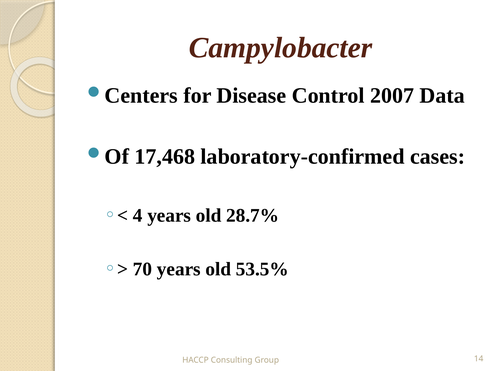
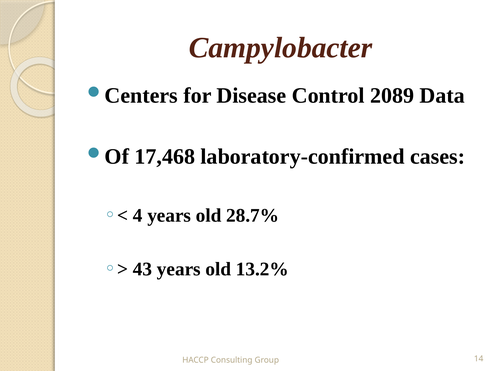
2007: 2007 -> 2089 (392, 96)
70: 70 -> 43 (143, 269)
53.5%: 53.5% -> 13.2% (262, 269)
